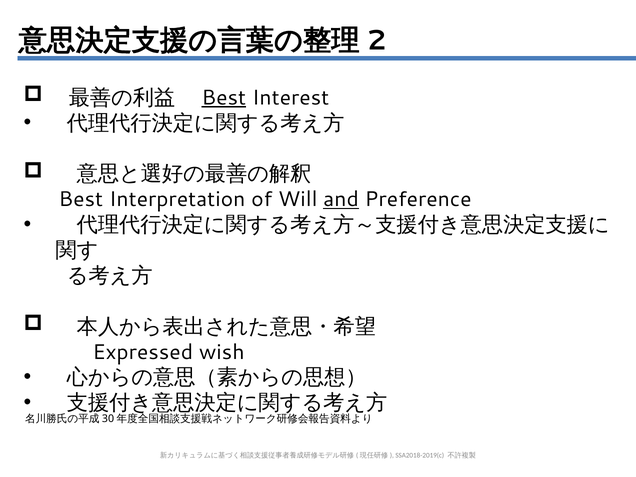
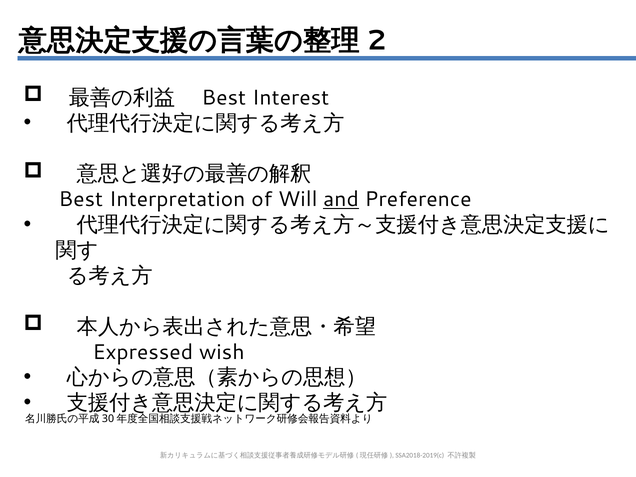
Best underline: present -> none (224, 98)
